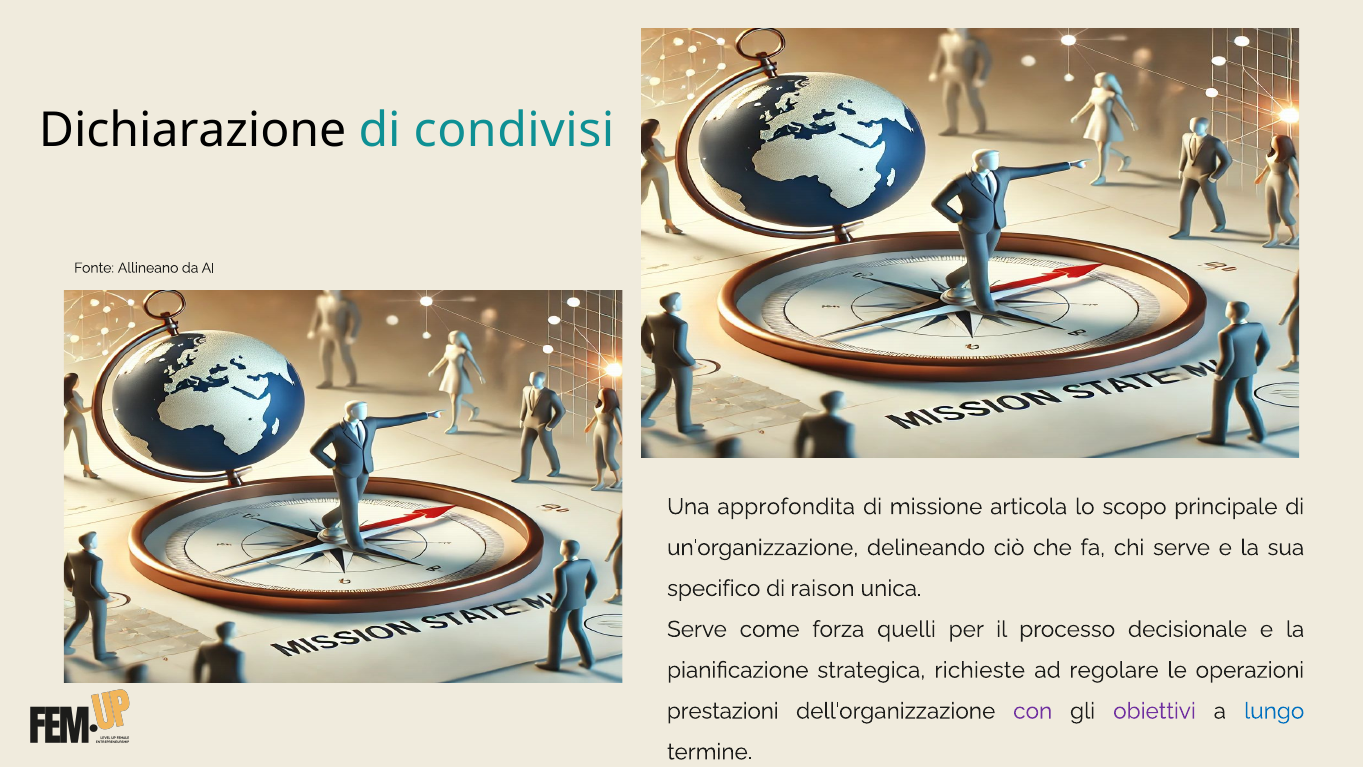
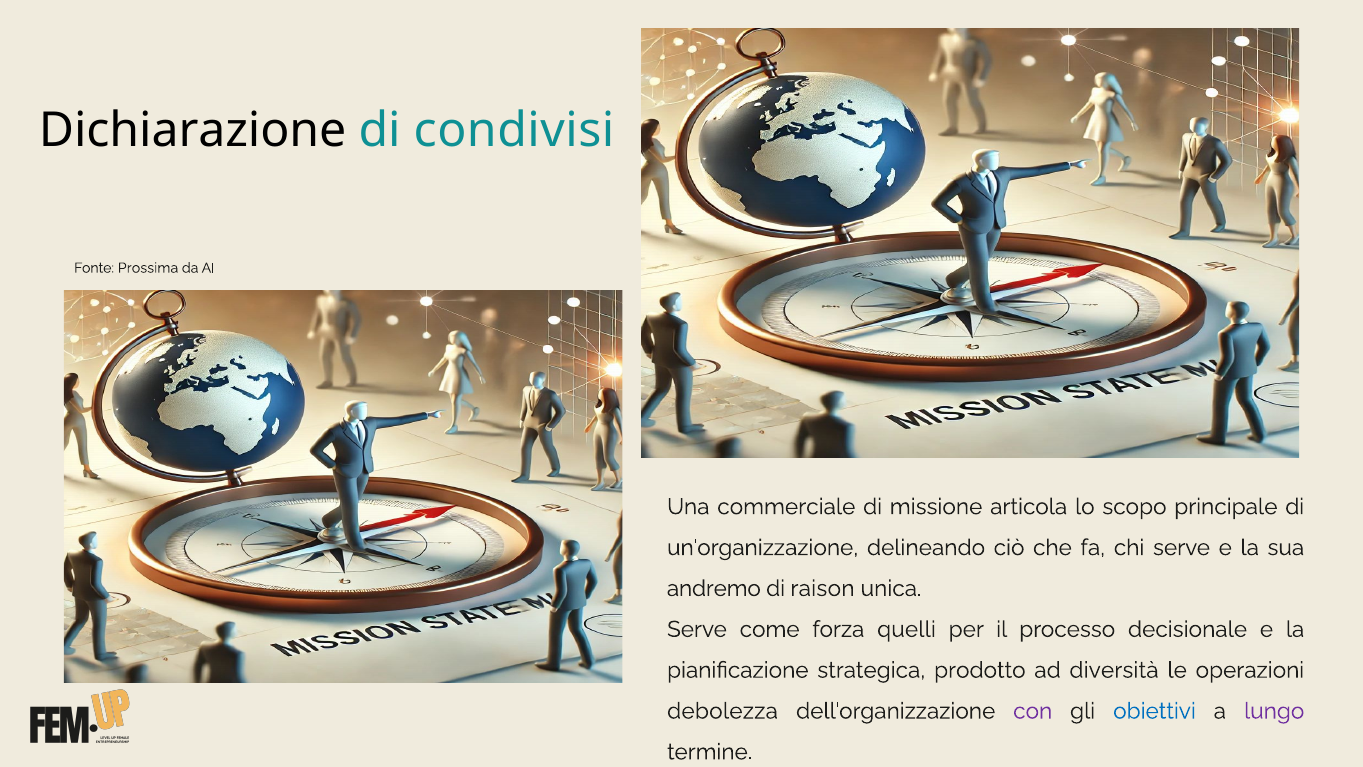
Allineano: Allineano -> Prossima (148, 268)
approfondita: approfondita -> commerciale (786, 507)
specifico: specifico -> andremo (714, 588)
richieste: richieste -> prodotto (980, 670)
regolare: regolare -> diversità (1114, 670)
prestazioni: prestazioni -> debolezza (722, 711)
obiettivi colour: purple -> blue (1154, 711)
lungo colour: blue -> purple (1274, 711)
